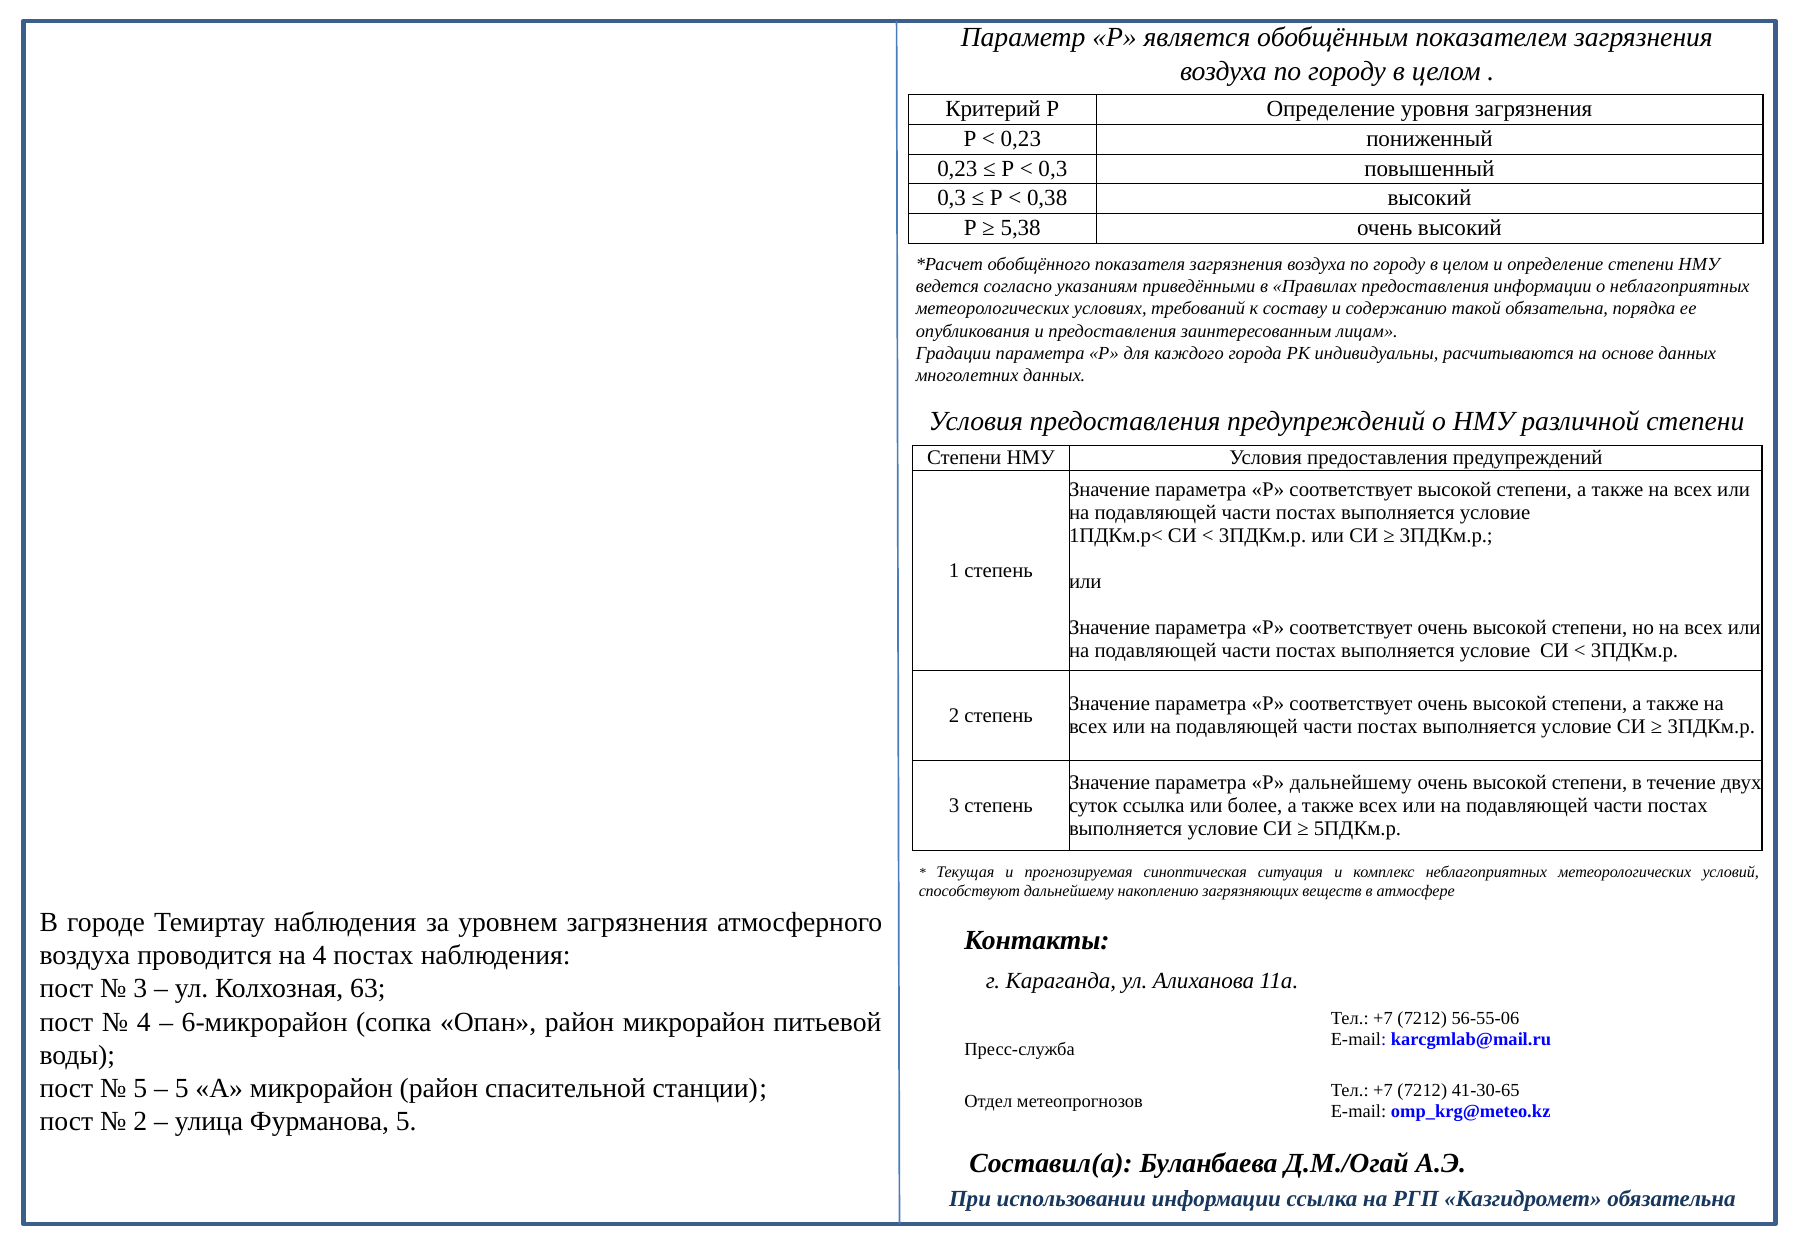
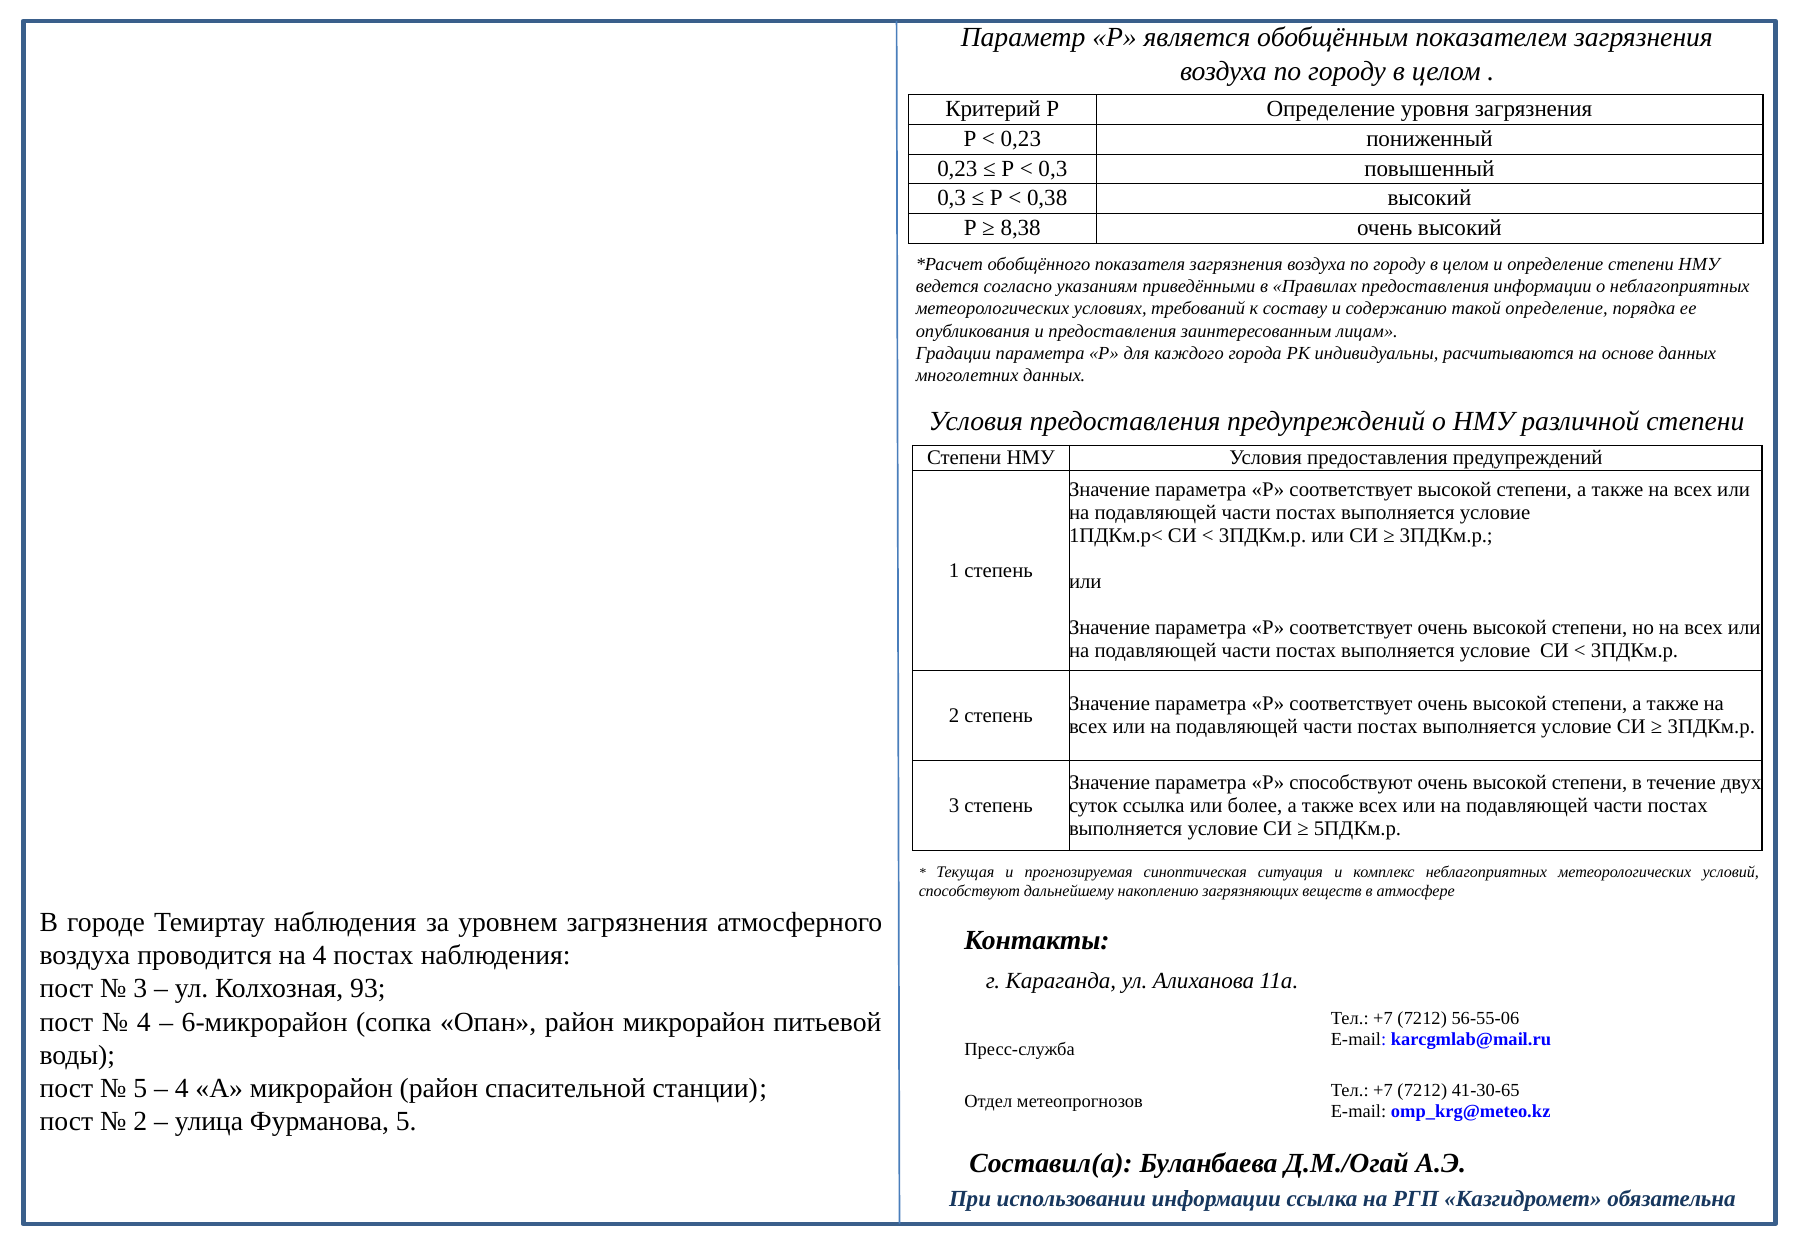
5,38: 5,38 -> 8,38 (1021, 228)
такой обязательна: обязательна -> определение (1557, 309)
Р дальнейшему: дальнейшему -> способствуют (1351, 783)
63: 63 -> 93 (368, 989)
5: 5 -> 4 (182, 1089)
